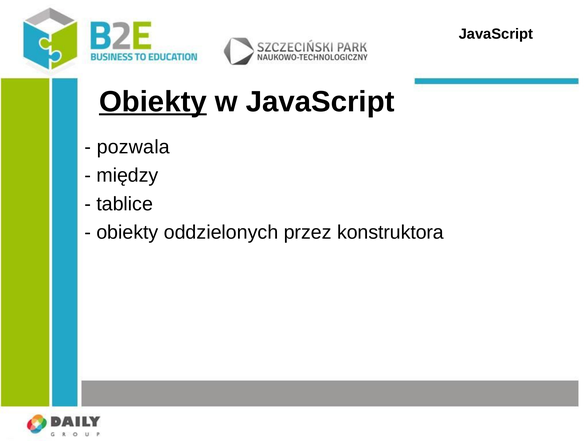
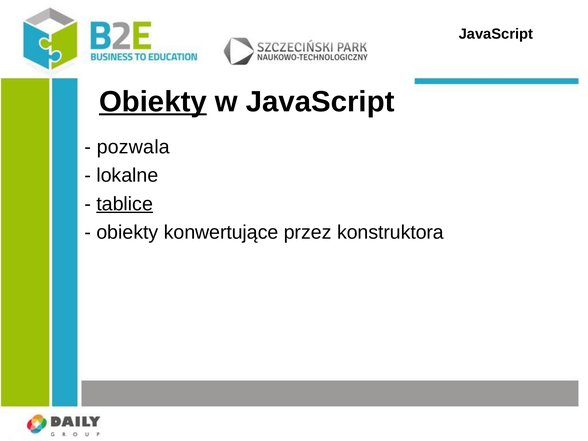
między: między -> lokalne (127, 175)
tablice underline: none -> present (125, 204)
oddzielonych: oddzielonych -> konwertujące (221, 232)
